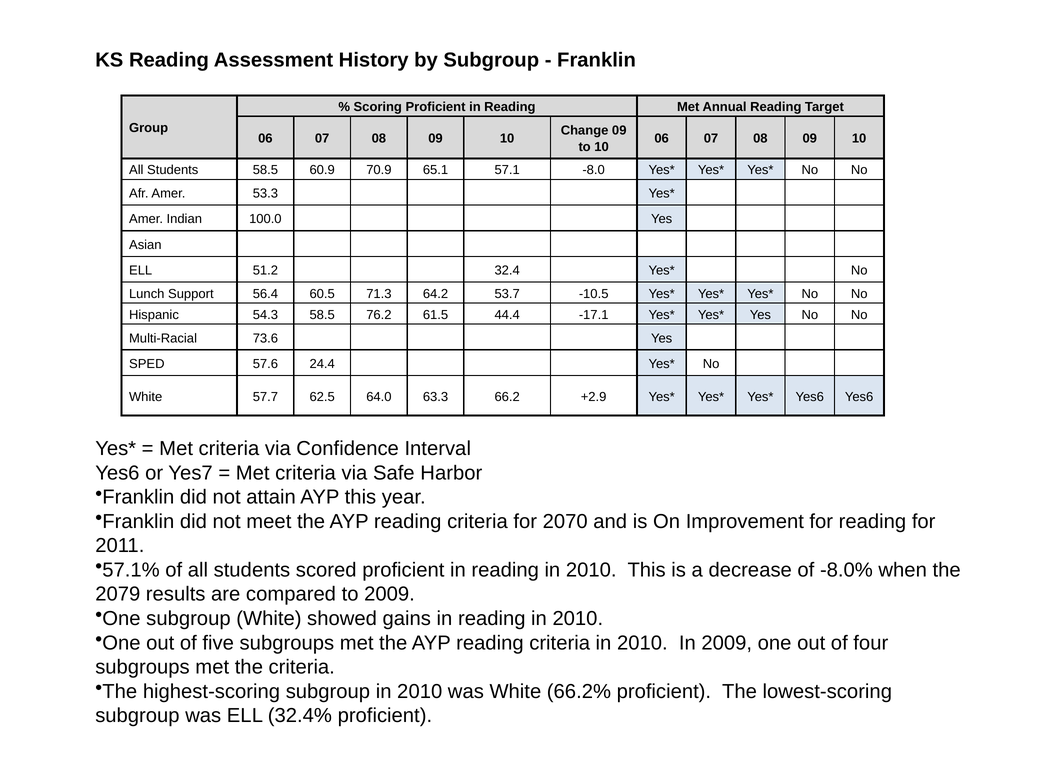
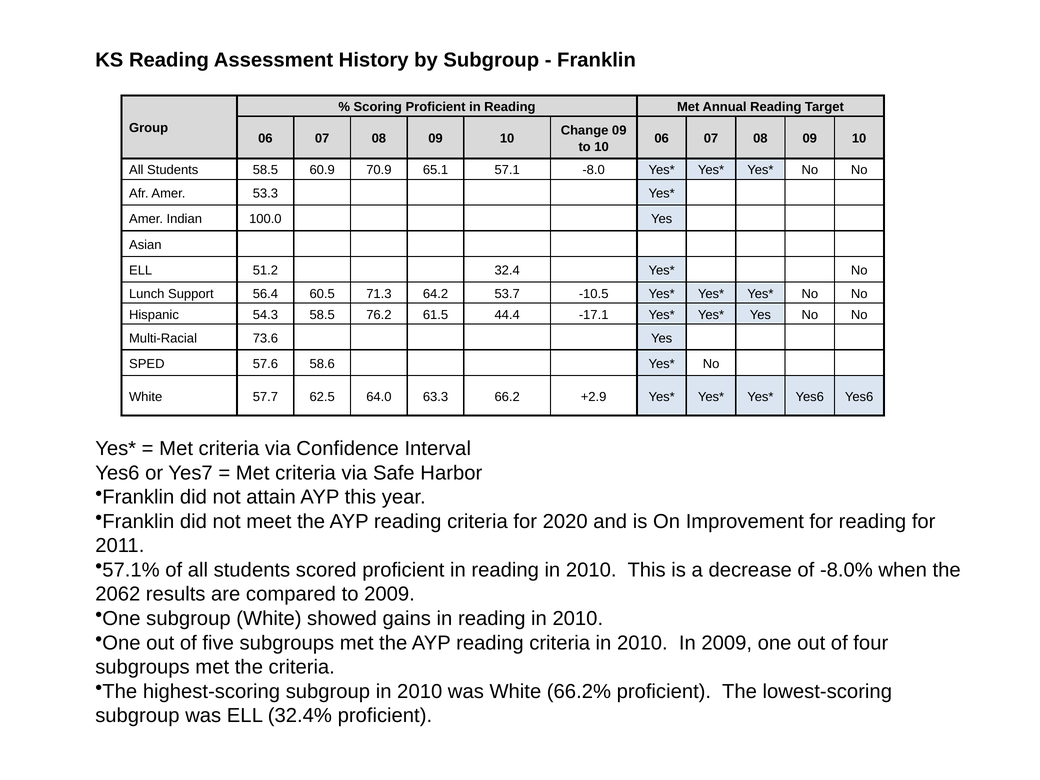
24.4: 24.4 -> 58.6 (322, 364)
2070: 2070 -> 2020 (565, 521)
2079: 2079 -> 2062 (118, 594)
